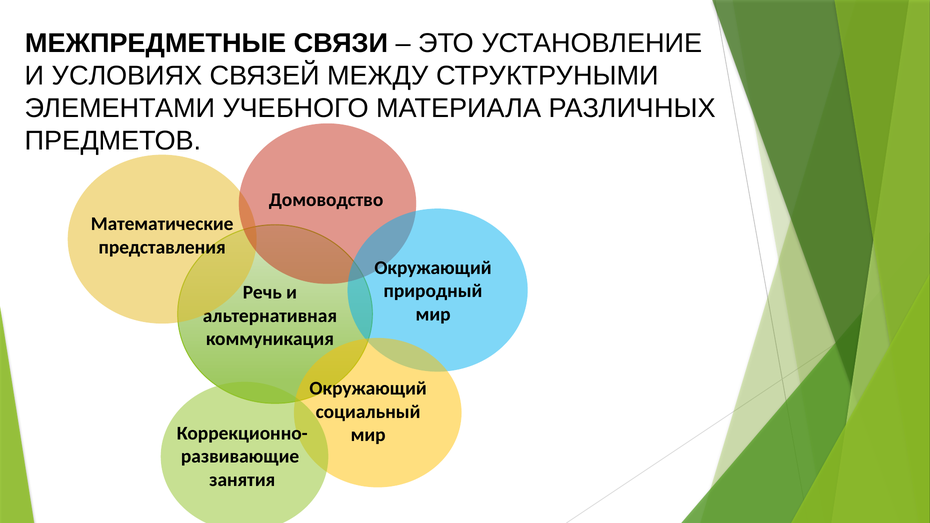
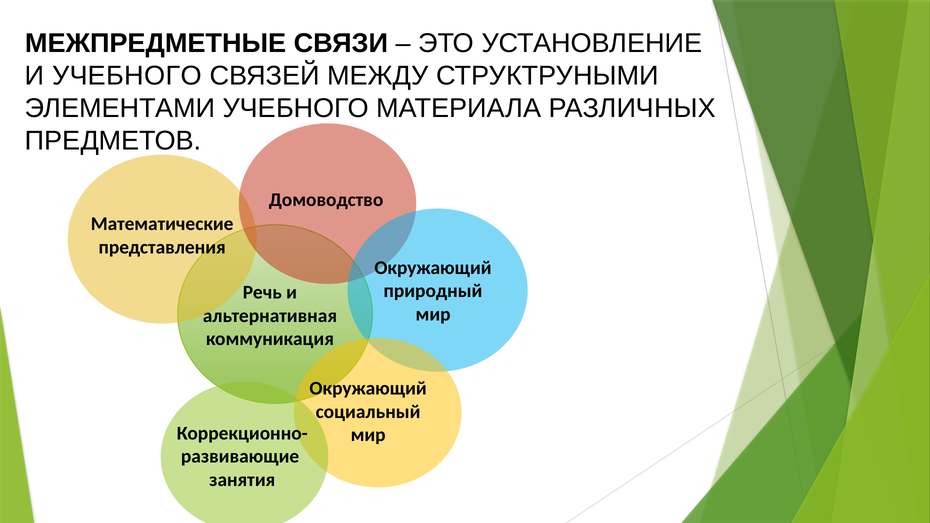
И УСЛОВИЯХ: УСЛОВИЯХ -> УЧЕБНОГО (127, 76)
